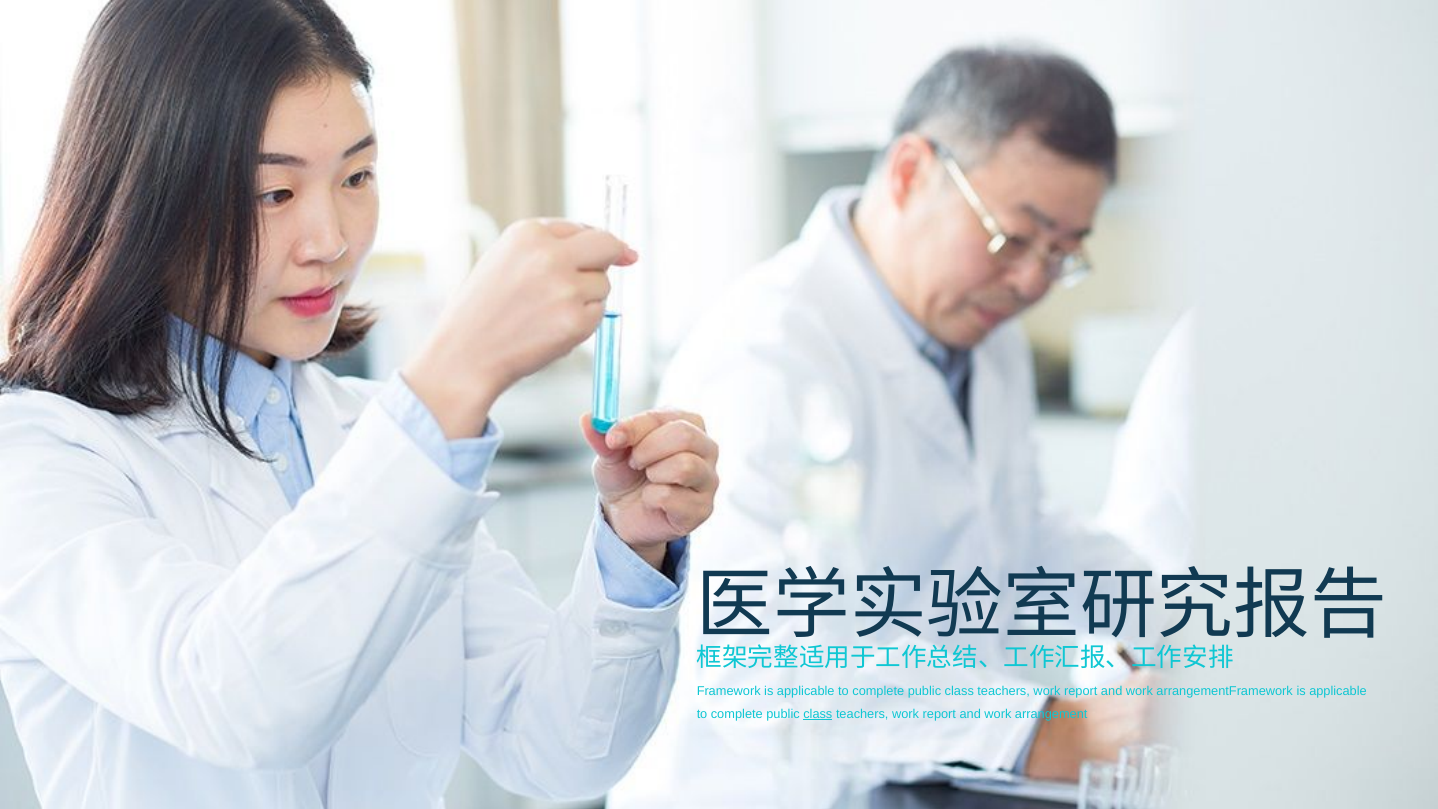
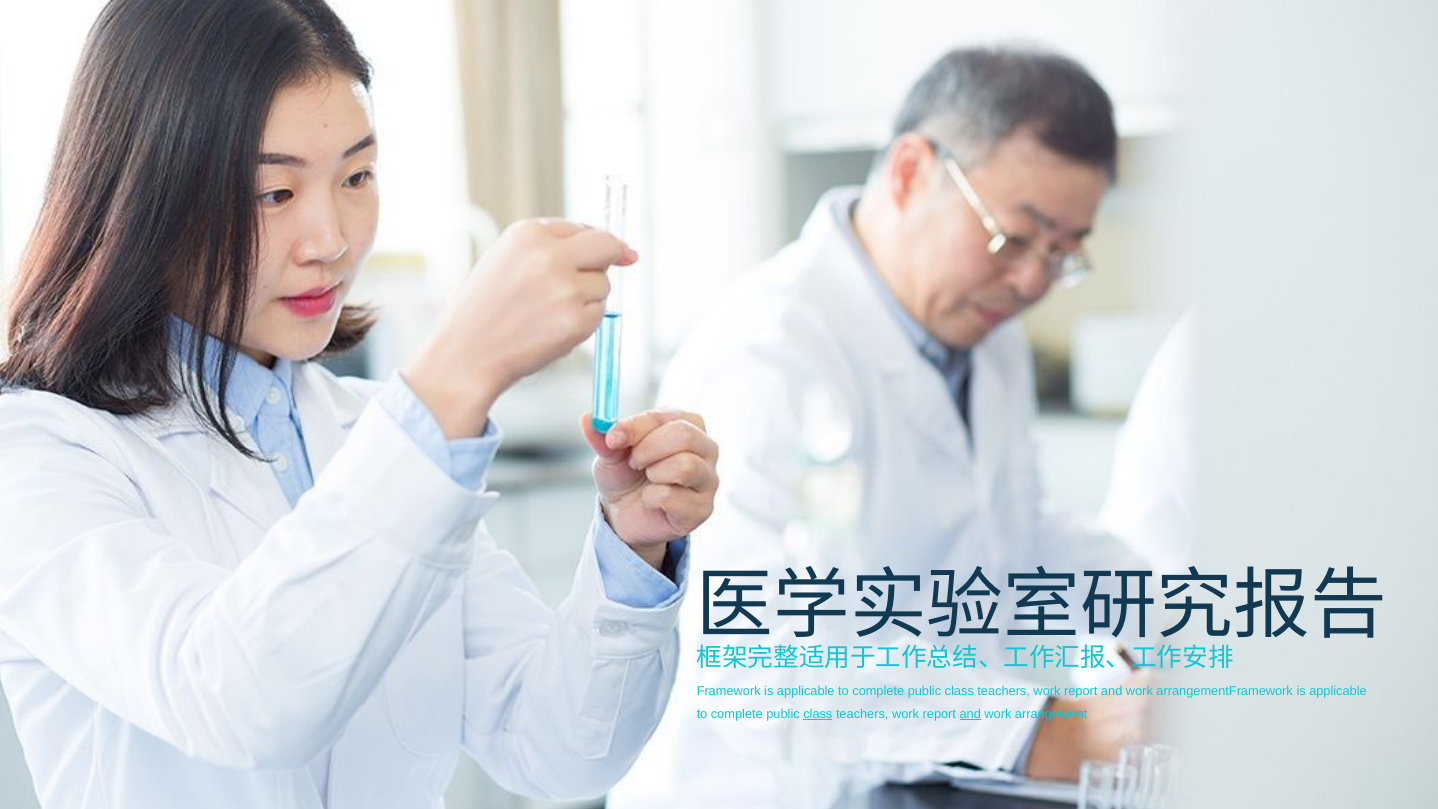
and underline: none -> present (970, 714)
